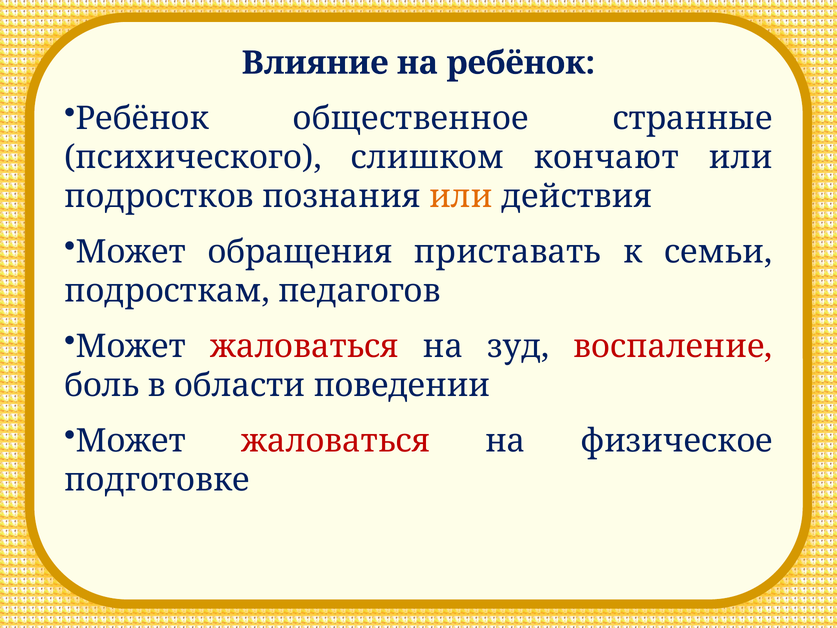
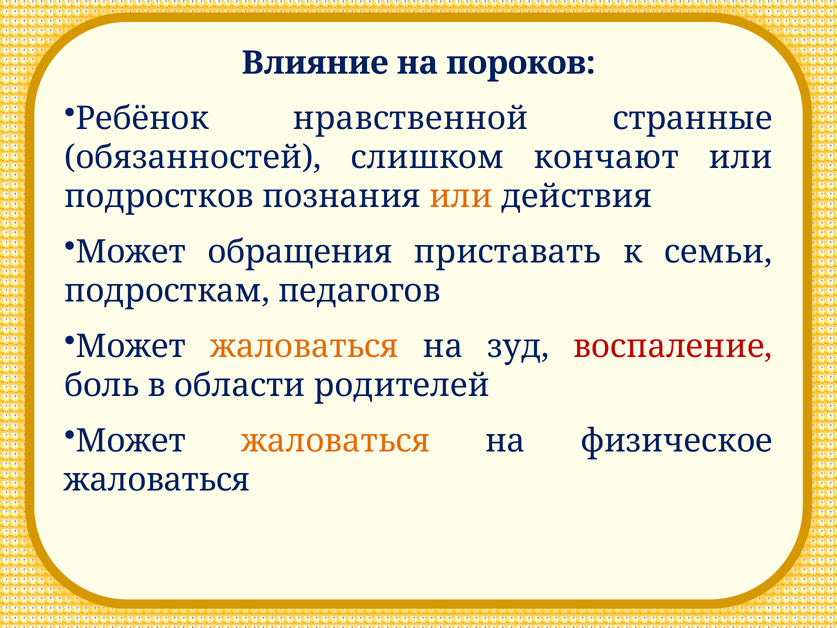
на ребёнок: ребёнок -> пороков (521, 63)
общественное: общественное -> нравственной (411, 118)
психического: психического -> обязанностей (193, 157)
жаловаться colour: red -> orange (304, 346)
поведении: поведении -> родителей (402, 385)
жаловаться colour: red -> orange (336, 441)
подготовке: подготовке -> жаловаться (157, 480)
